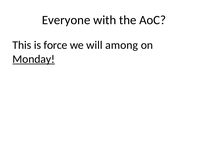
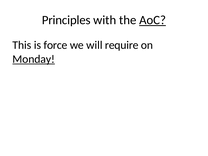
Everyone: Everyone -> Principles (66, 20)
AoC underline: none -> present (153, 20)
among: among -> require (122, 45)
